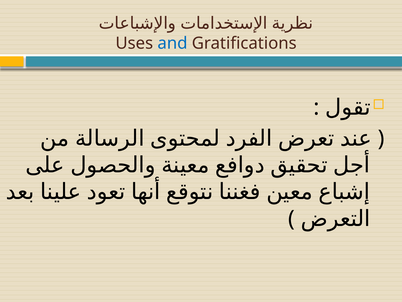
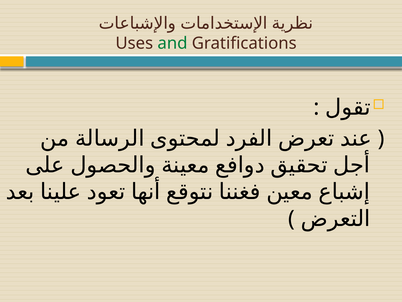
and colour: blue -> green (172, 43)
